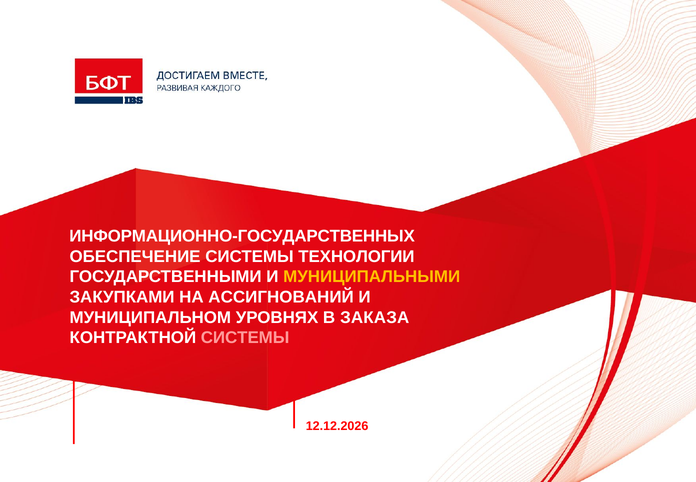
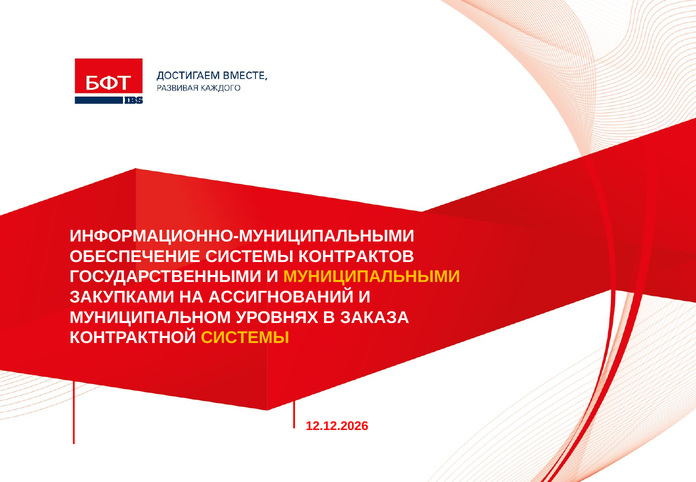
ИНФОРМАЦИОННО-ГОСУДАРСТВЕННЫХ: ИНФОРМАЦИОННО-ГОСУДАРСТВЕННЫХ -> ИНФОРМАЦИОННО-МУНИЦИПАЛЬНЫМИ (242, 236)
ТЕХНОЛОГИИ: ТЕХНОЛОГИИ -> КОНТРАКТОВ (356, 256)
СИСТЕМЫ colour: pink -> yellow (245, 338)
